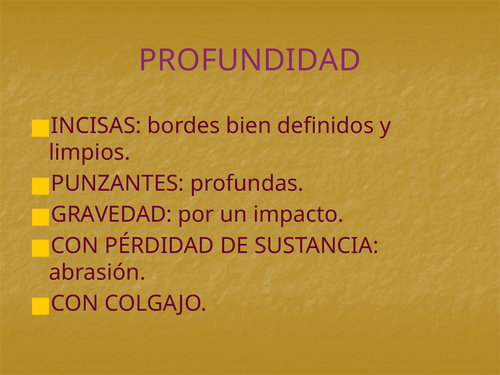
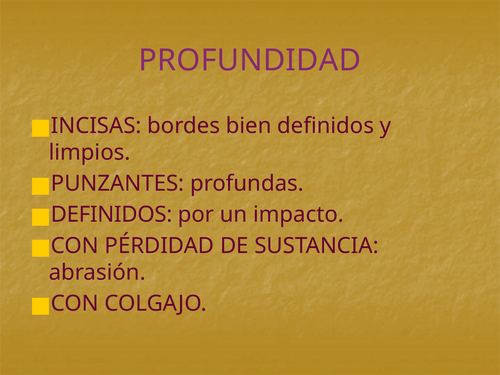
GRAVEDAD: GRAVEDAD -> DEFINIDOS (112, 215)
